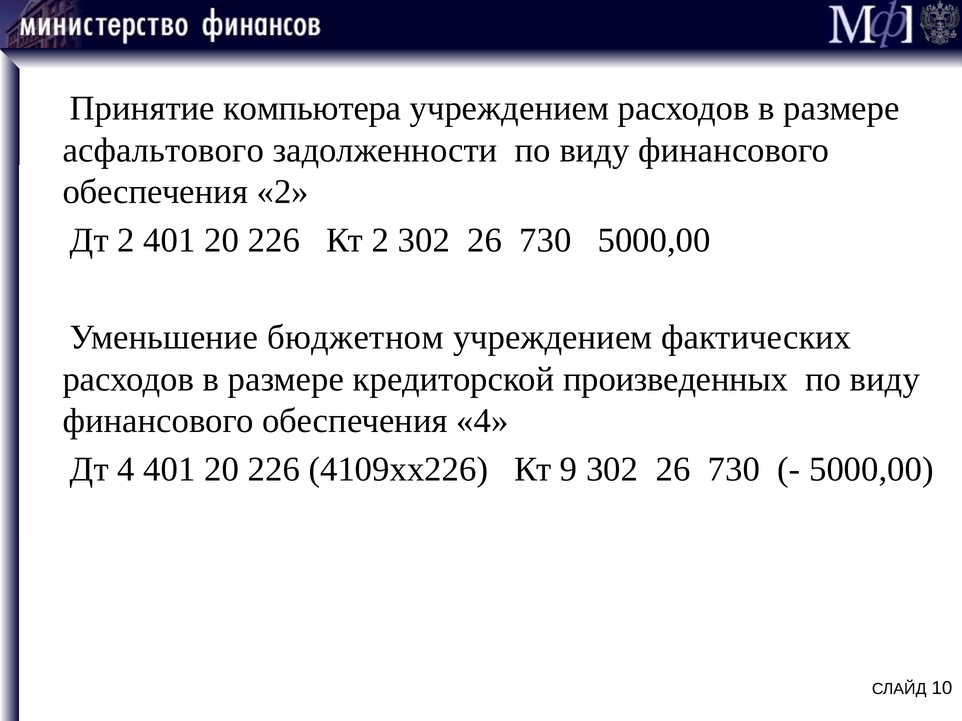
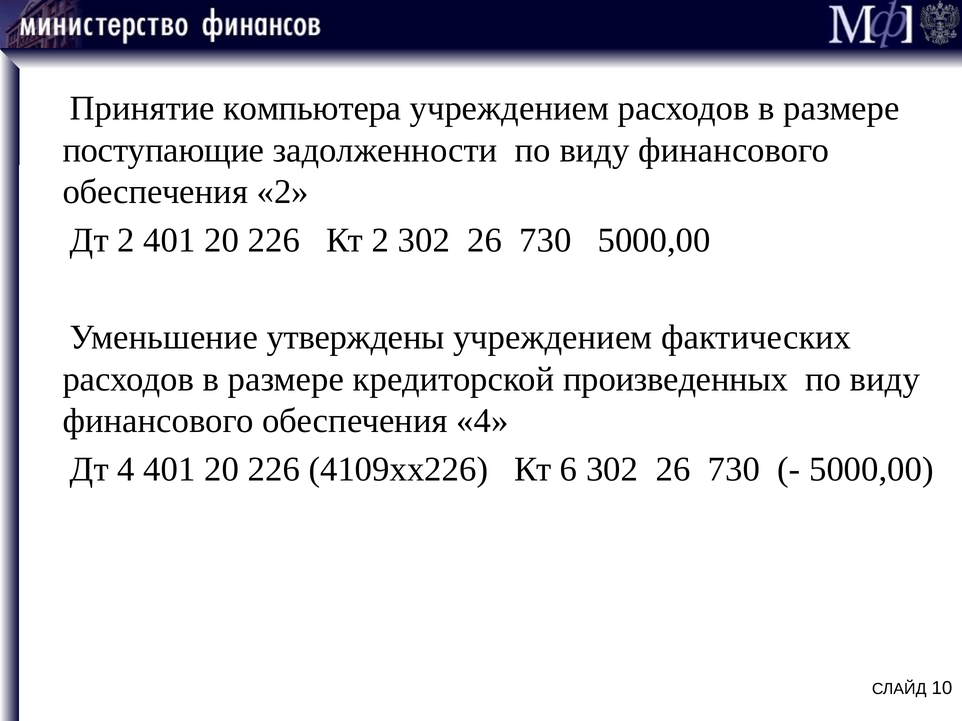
асфальтового: асфальтового -> поступающие (163, 150)
бюджетном: бюджетном -> утверждены (356, 338)
9: 9 -> 6 (569, 470)
